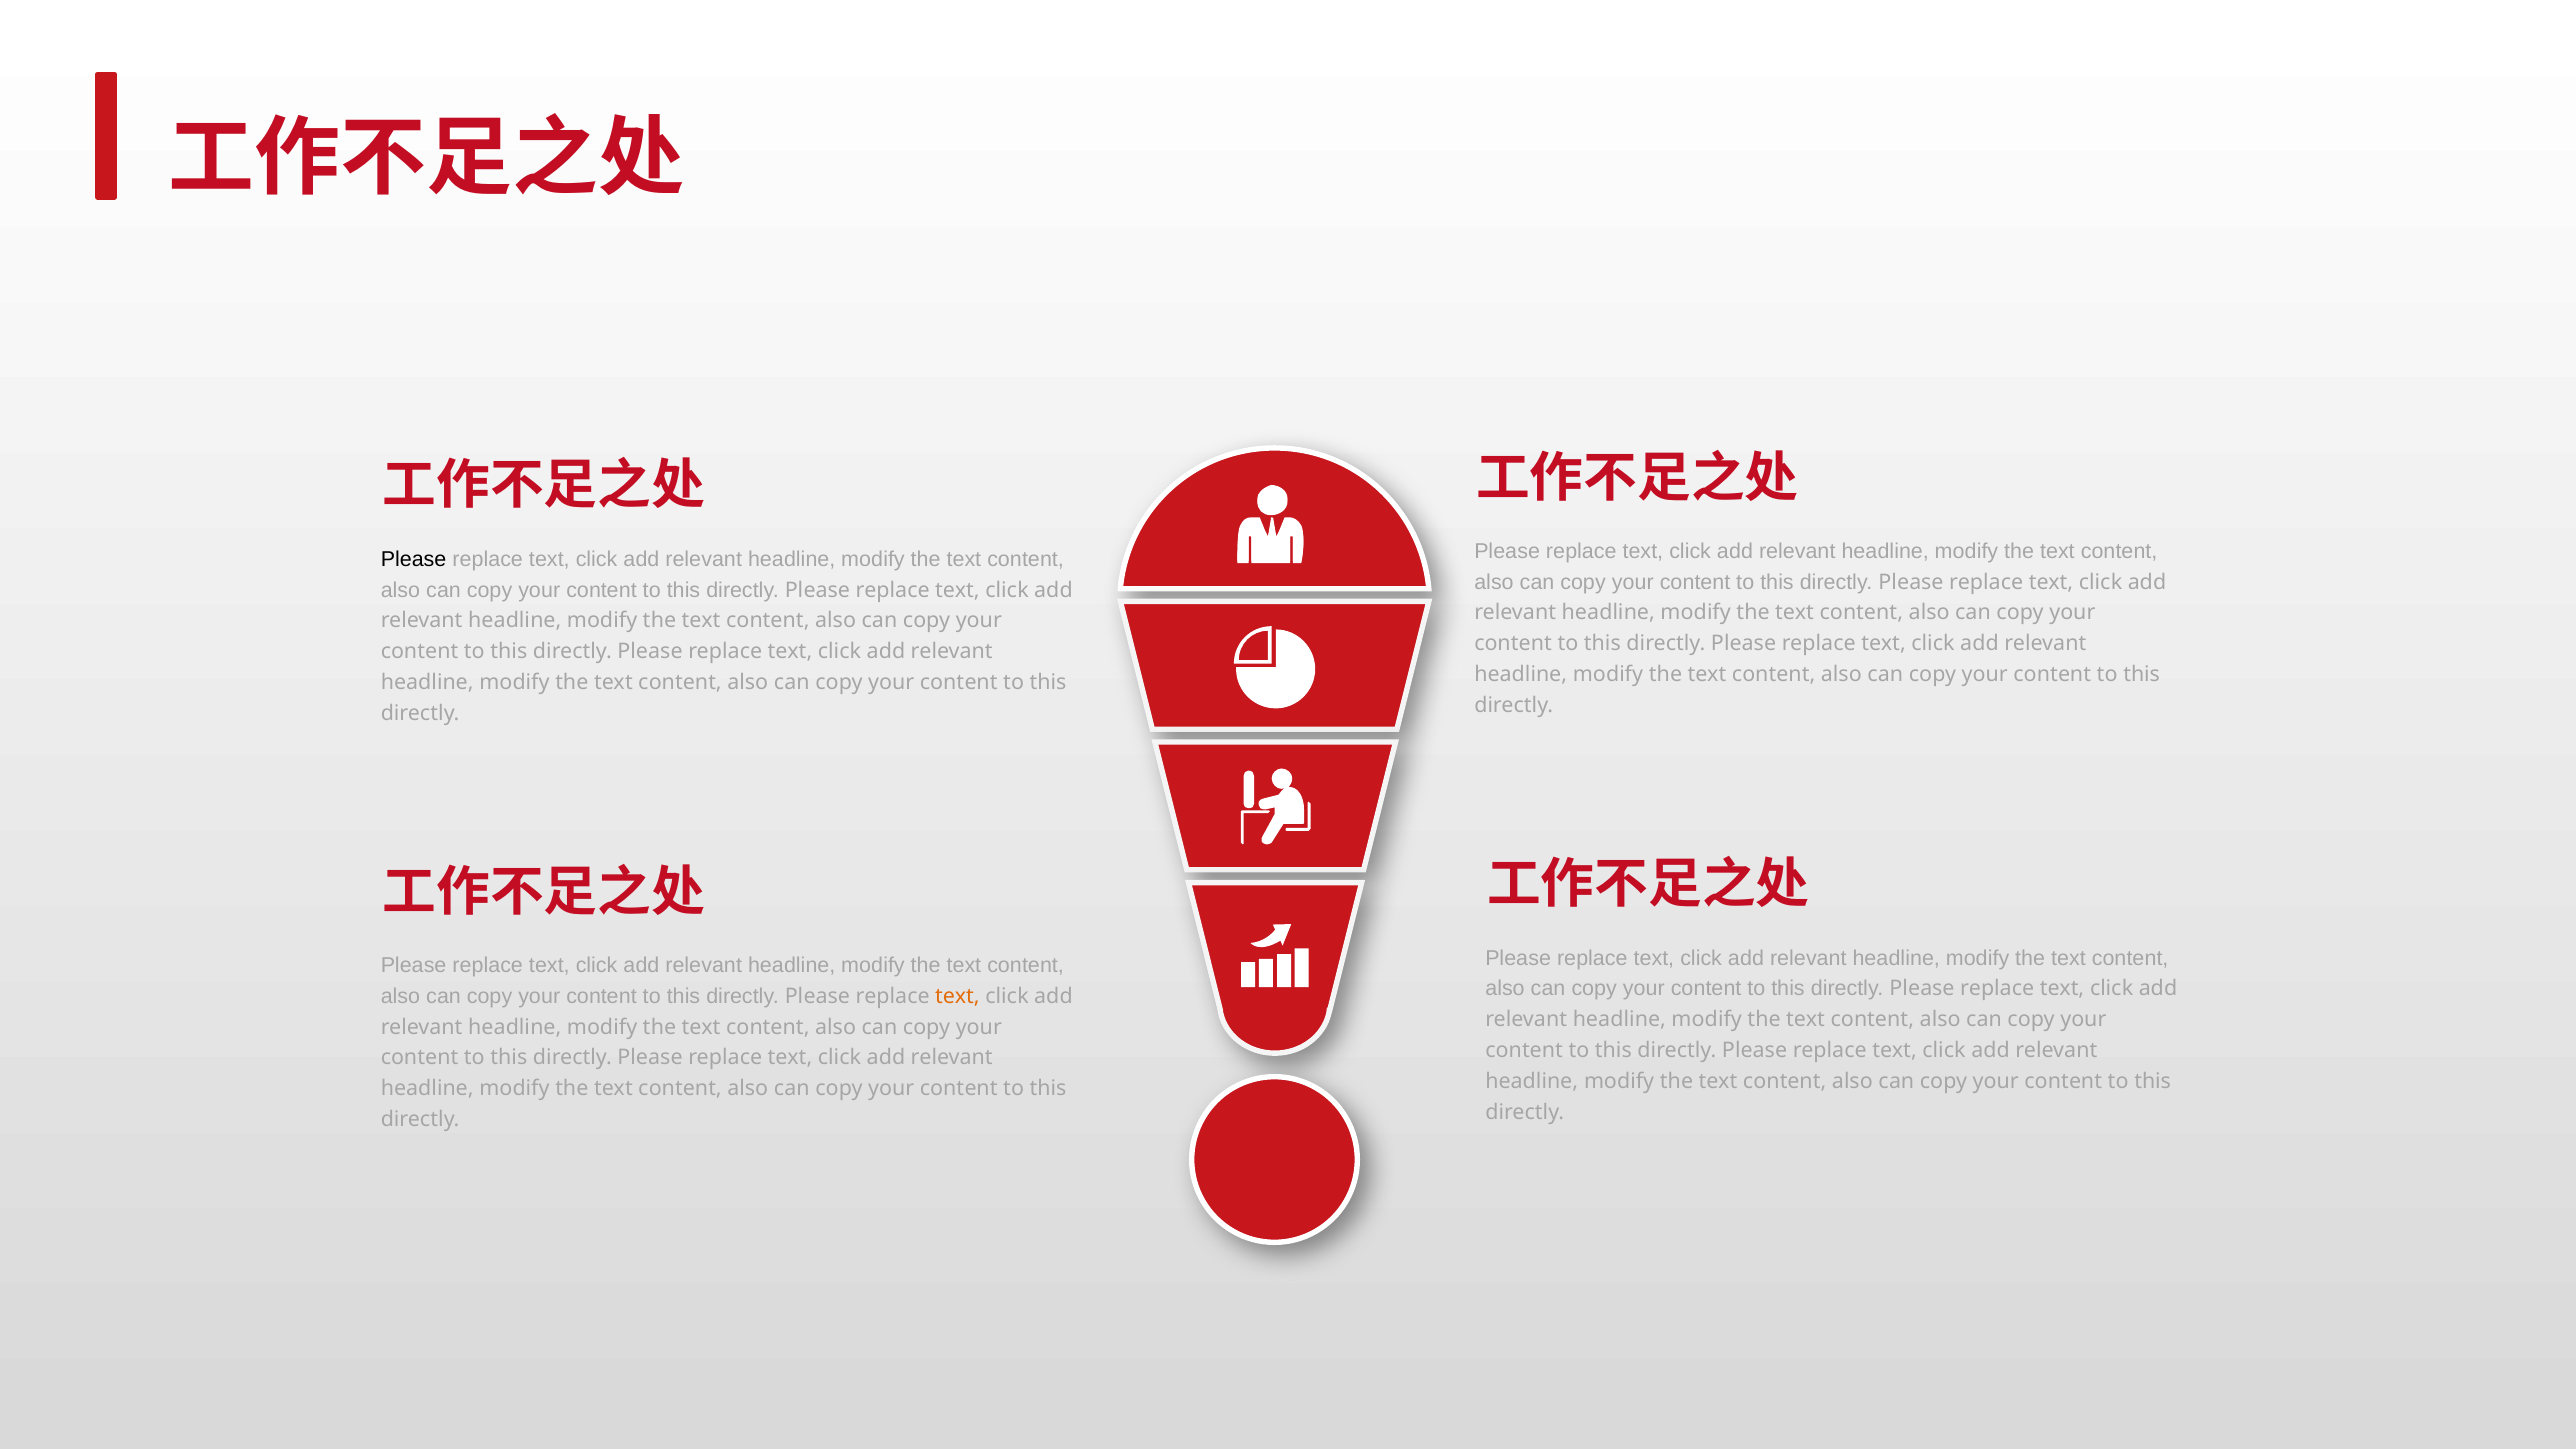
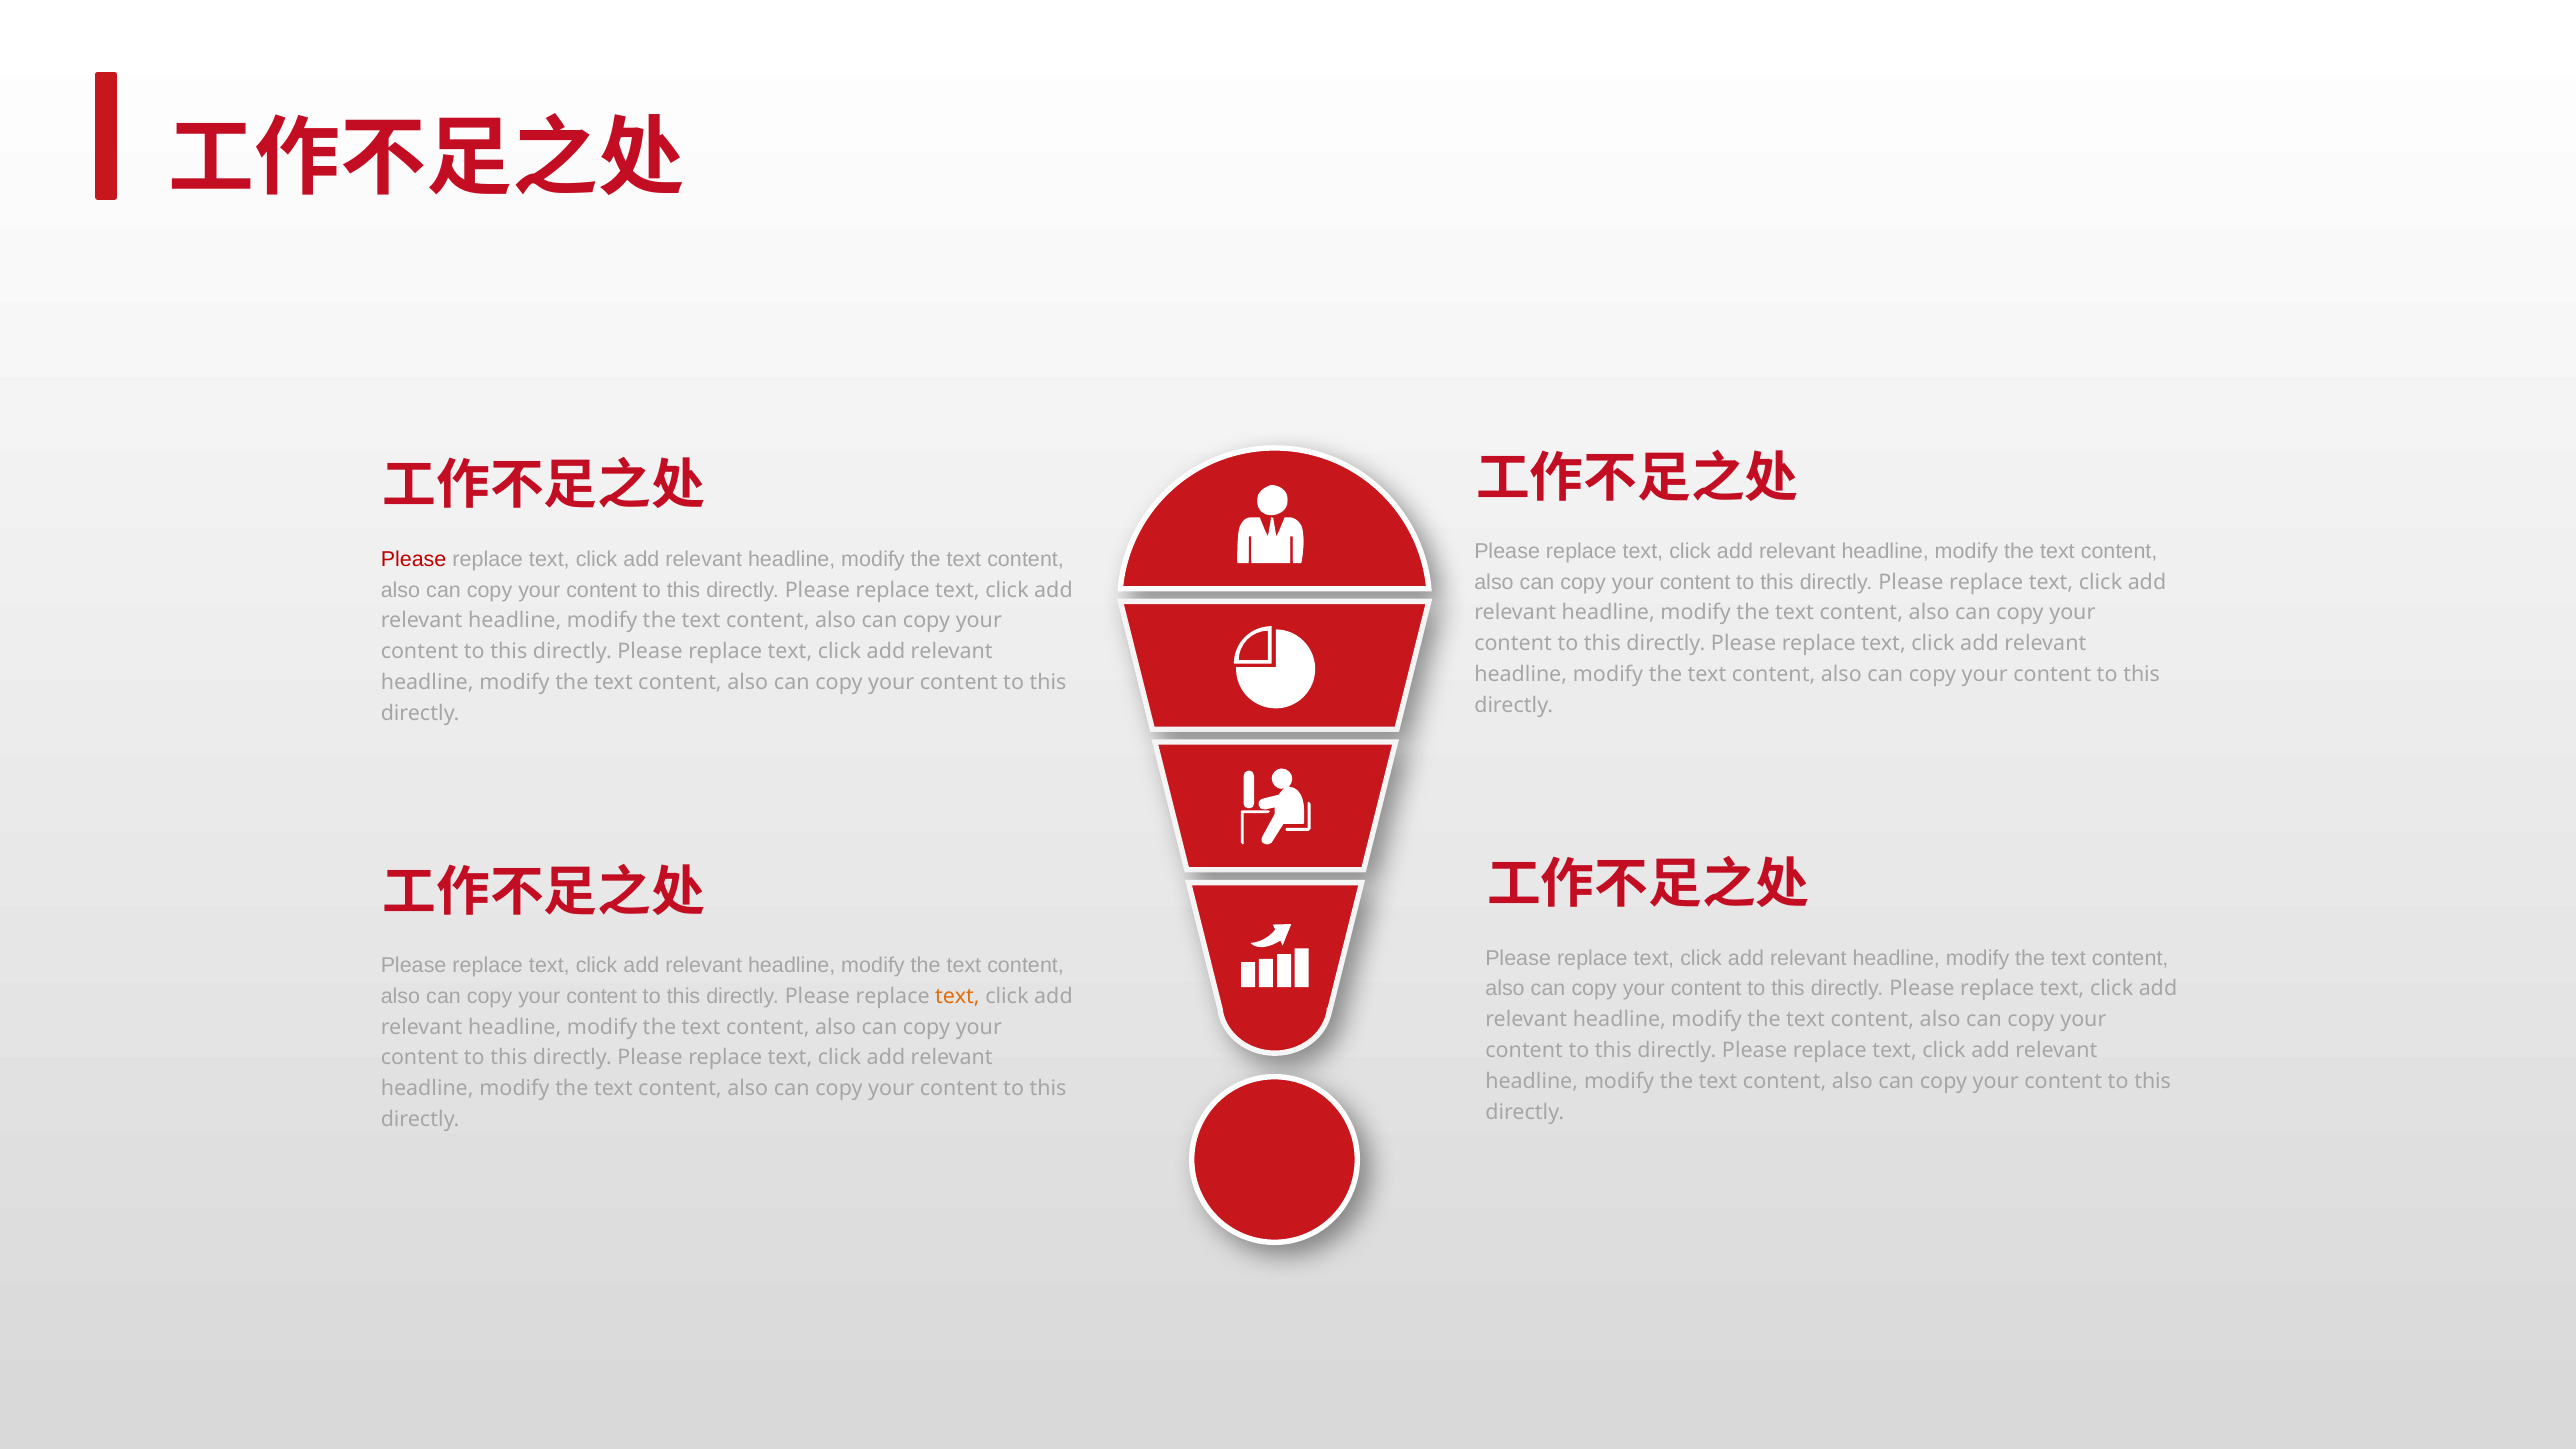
Please colour: black -> red (414, 559)
